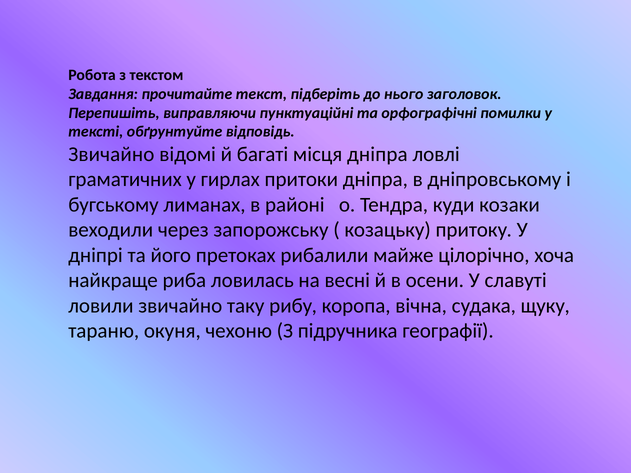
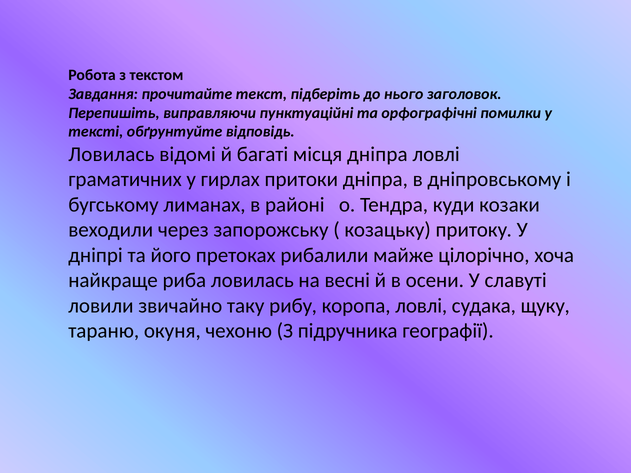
Звичайно: Звичайно -> Ловилась (111, 154)
коропа вічна: вічна -> ловлі (421, 306)
